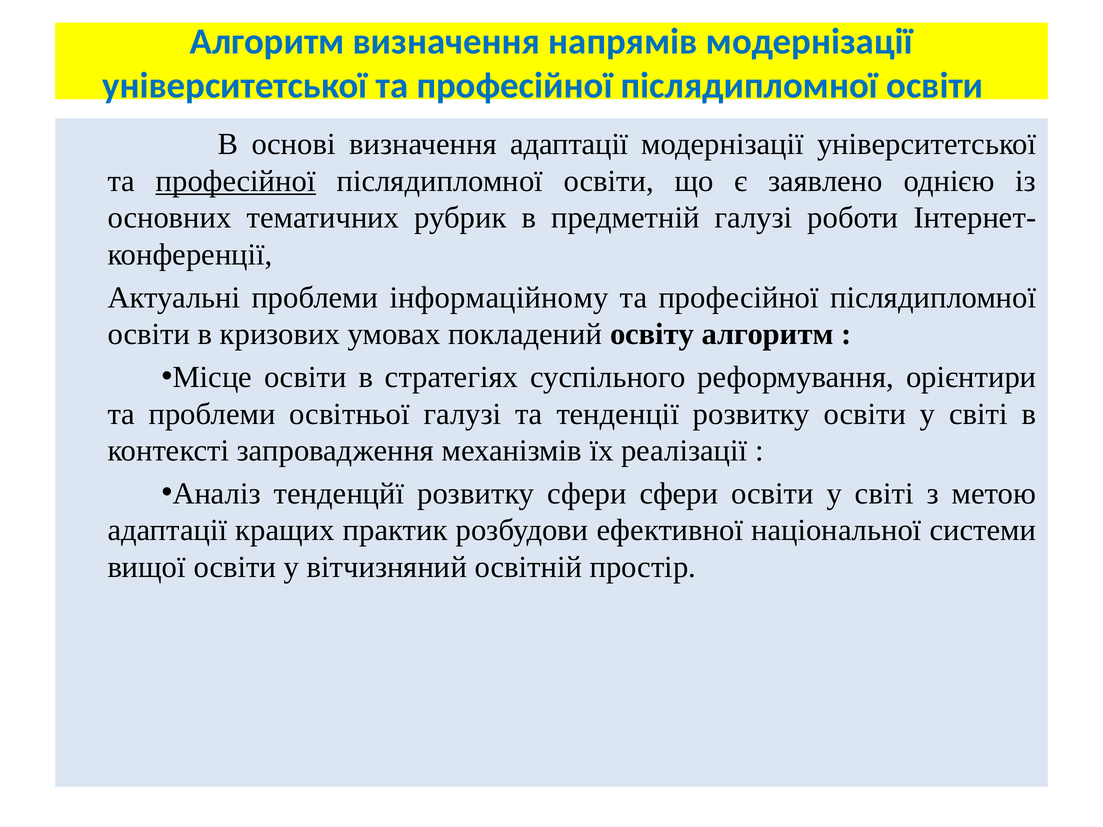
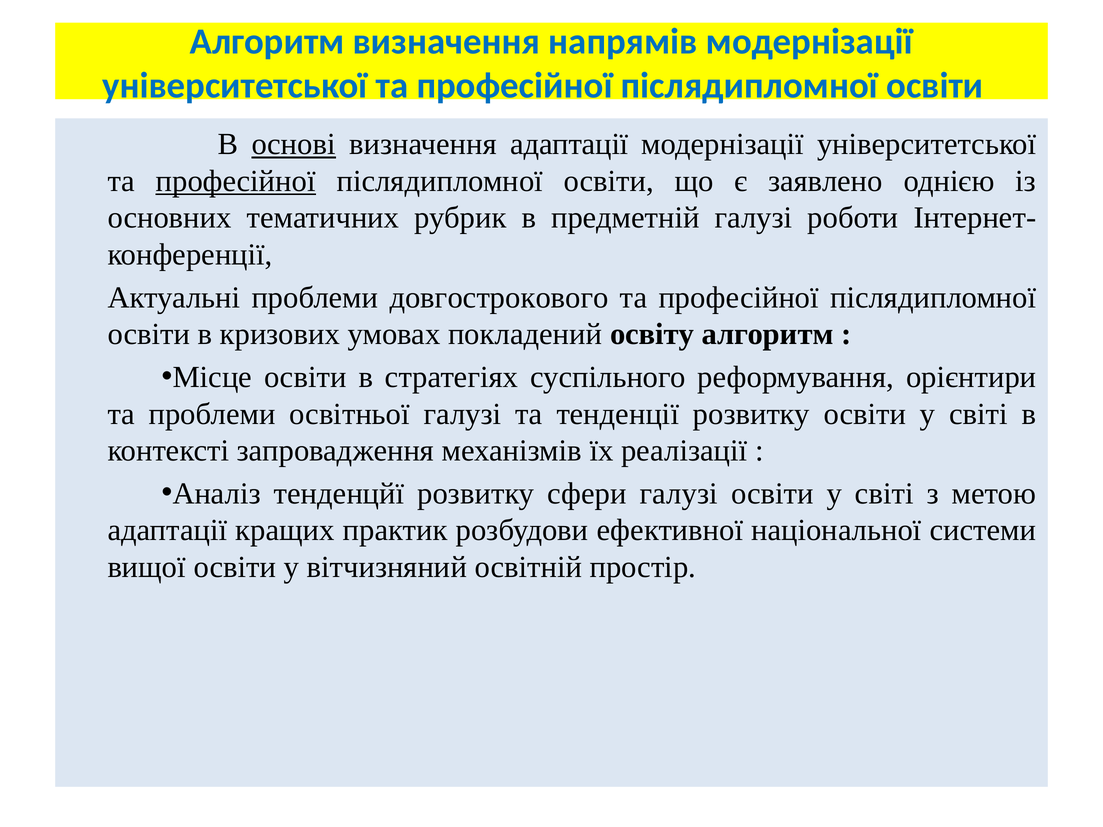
основі underline: none -> present (294, 144)
інформаційному: інформаційному -> довгострокового (499, 298)
сфери сфери: сфери -> галузі (679, 494)
